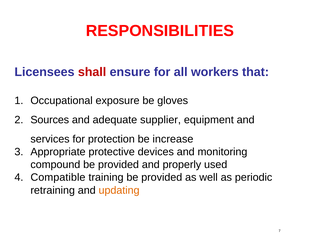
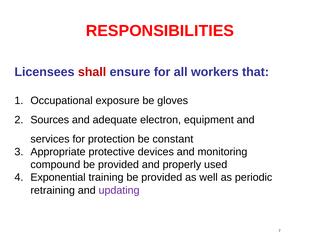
supplier: supplier -> electron (161, 120)
increase: increase -> constant (173, 139)
Compatible: Compatible -> Exponential (58, 177)
updating colour: orange -> purple (119, 190)
